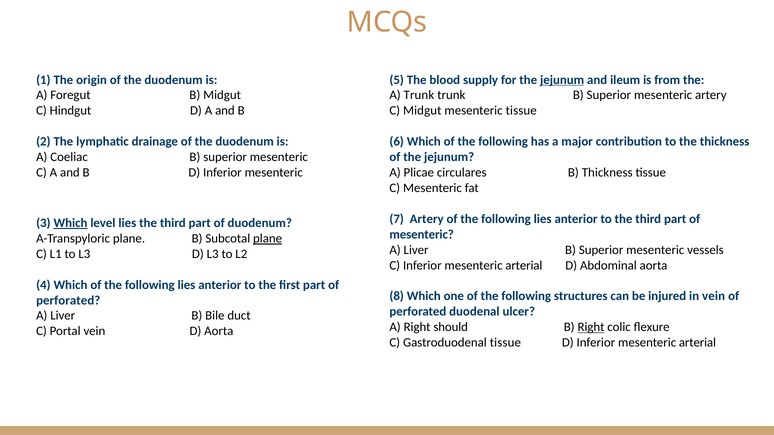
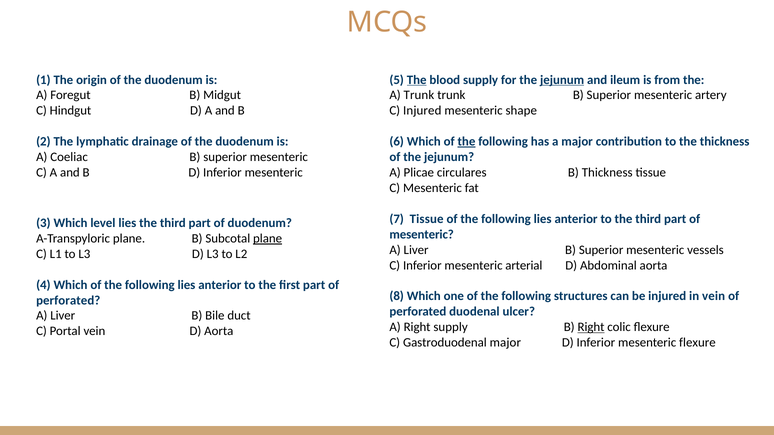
The underline: none -> present (417, 80)
C Midgut: Midgut -> Injured (422, 111)
mesenteric tissue: tissue -> shape (521, 111)
the underline: none -> present (466, 142)
7 Artery: Artery -> Tissue (427, 219)
Which underline: present -> none (70, 223)
Right should: should -> supply (451, 327)
Gastroduodenal tissue: tissue -> major (505, 343)
D Inferior mesenteric arterial: arterial -> flexure (697, 343)
